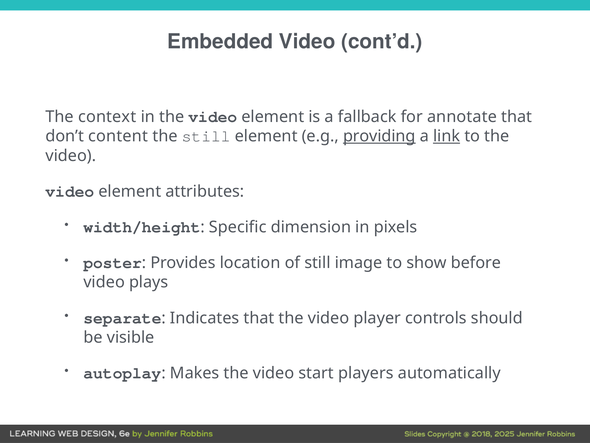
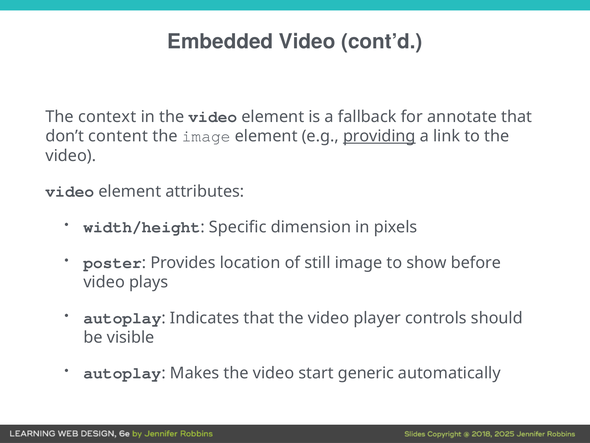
the still: still -> image (206, 136)
link underline: present -> none (447, 136)
separate: separate -> autoplay (122, 318)
players: players -> generic (366, 373)
